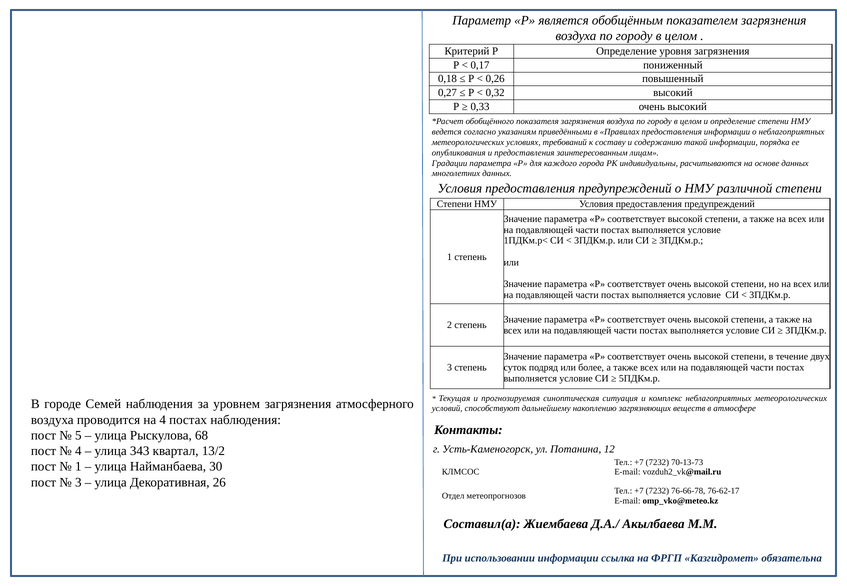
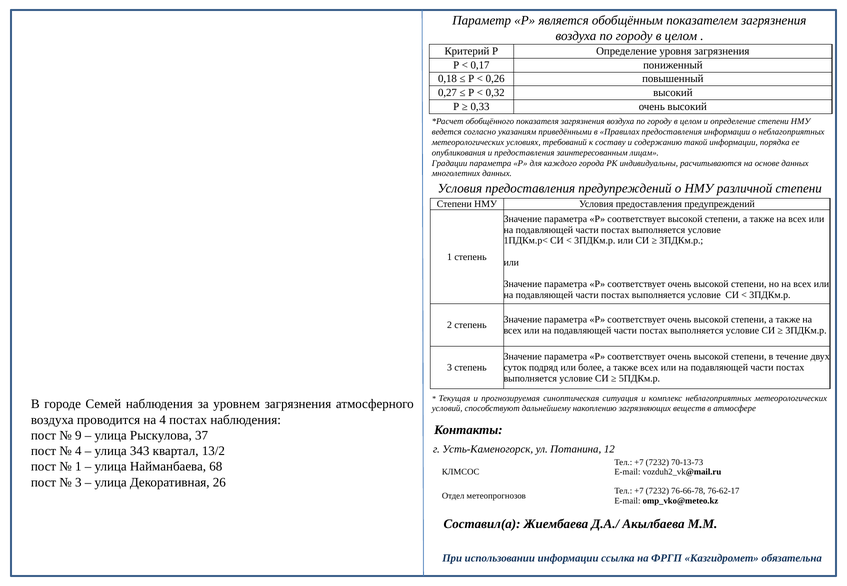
5: 5 -> 9 (78, 436)
68: 68 -> 37 (202, 436)
30: 30 -> 68 (216, 467)
